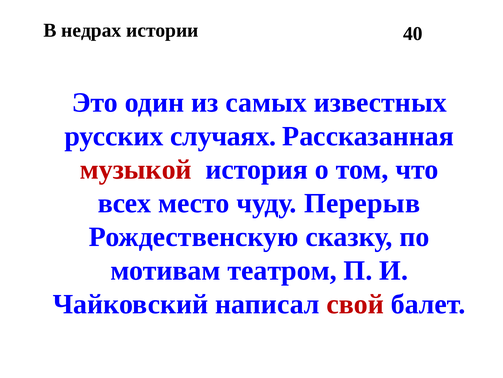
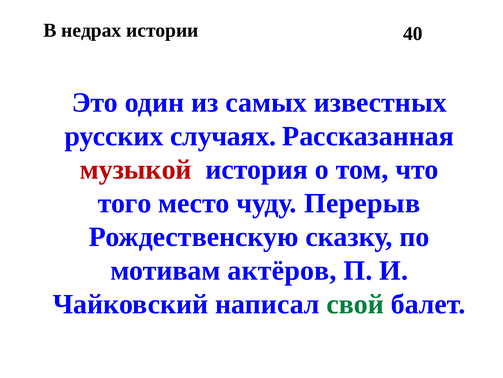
всех: всех -> того (125, 203)
театром: театром -> актёров (282, 270)
свой colour: red -> green (355, 304)
